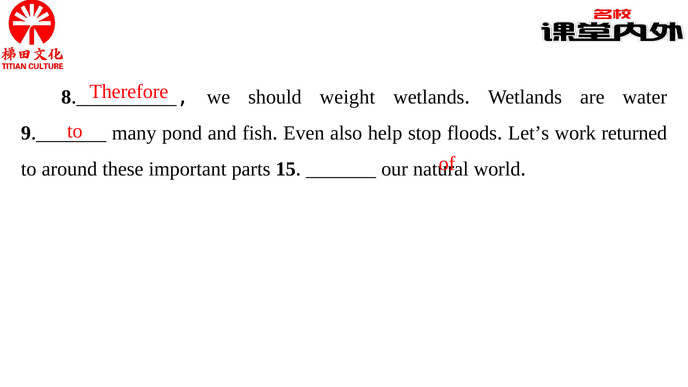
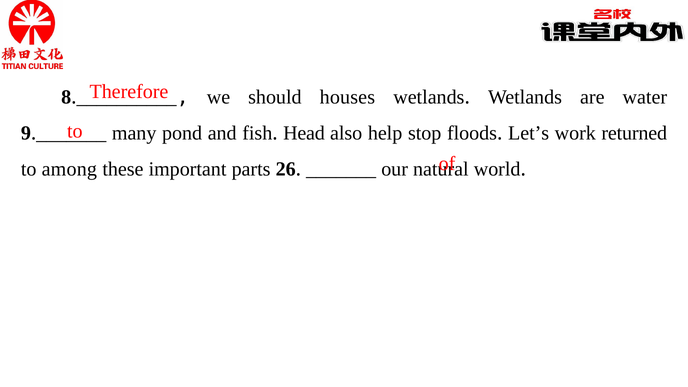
weight: weight -> houses (347, 97)
Even: Even -> Head (304, 133)
around: around -> among (69, 169)
15: 15 -> 26 (286, 169)
